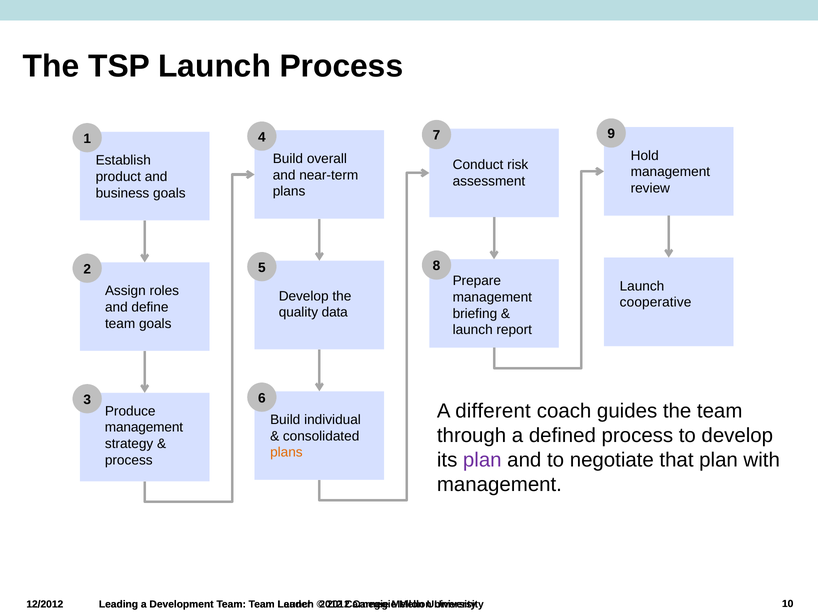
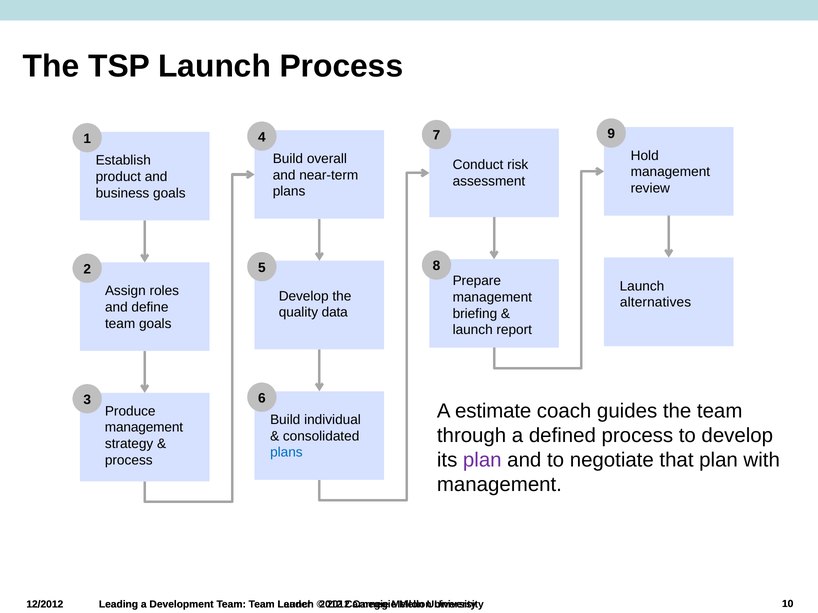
cooperative: cooperative -> alternatives (656, 303)
different: different -> estimate (493, 411)
plans colour: orange -> blue (286, 453)
